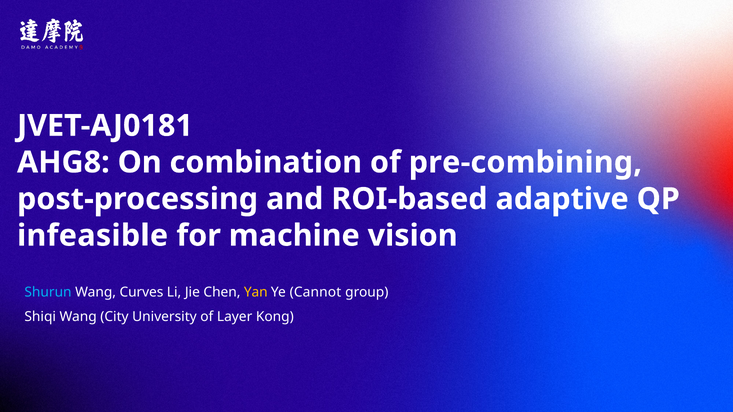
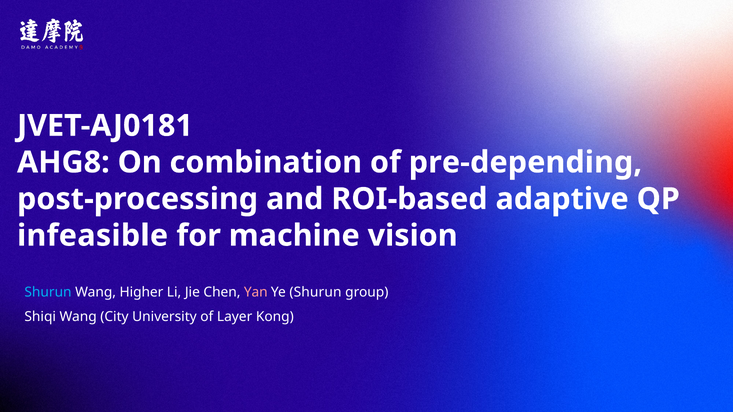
pre-combining: pre-combining -> pre-depending (525, 162)
Curves: Curves -> Higher (141, 292)
Yan colour: yellow -> pink (256, 292)
Ye Cannot: Cannot -> Shurun (315, 292)
